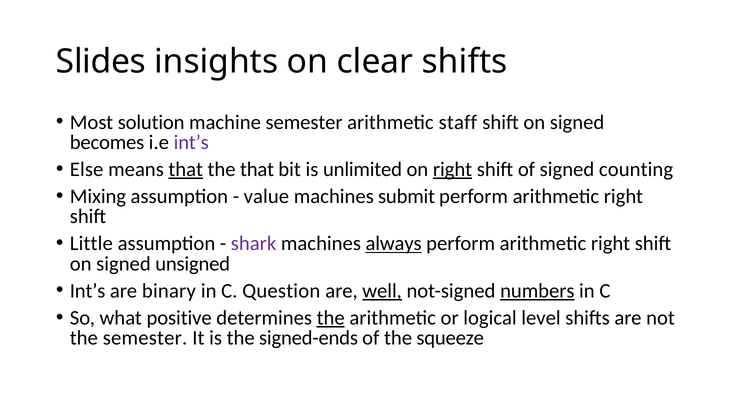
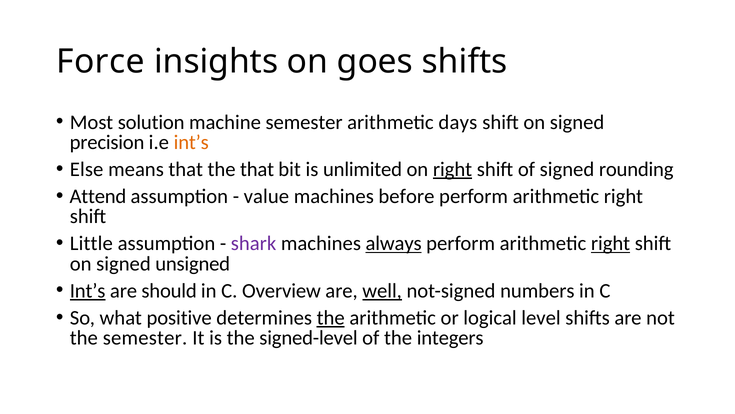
Slides: Slides -> Force (101, 62)
clear: clear -> goes (375, 62)
staff: staff -> days (458, 122)
becomes: becomes -> precision (107, 142)
int’s colour: purple -> orange (191, 142)
that underline: present -> none (186, 169)
counting: counting -> rounding (636, 169)
Mixing: Mixing -> Attend (98, 196)
submit: submit -> before (406, 196)
right underline: none -> present (611, 243)
Int’s underline: none -> present (88, 290)
binary: binary -> should (169, 290)
Question: Question -> Overview (281, 290)
numbers underline: present -> none (537, 290)
signed-ends: signed-ends -> signed-level (309, 338)
squeeze: squeeze -> integers (450, 338)
